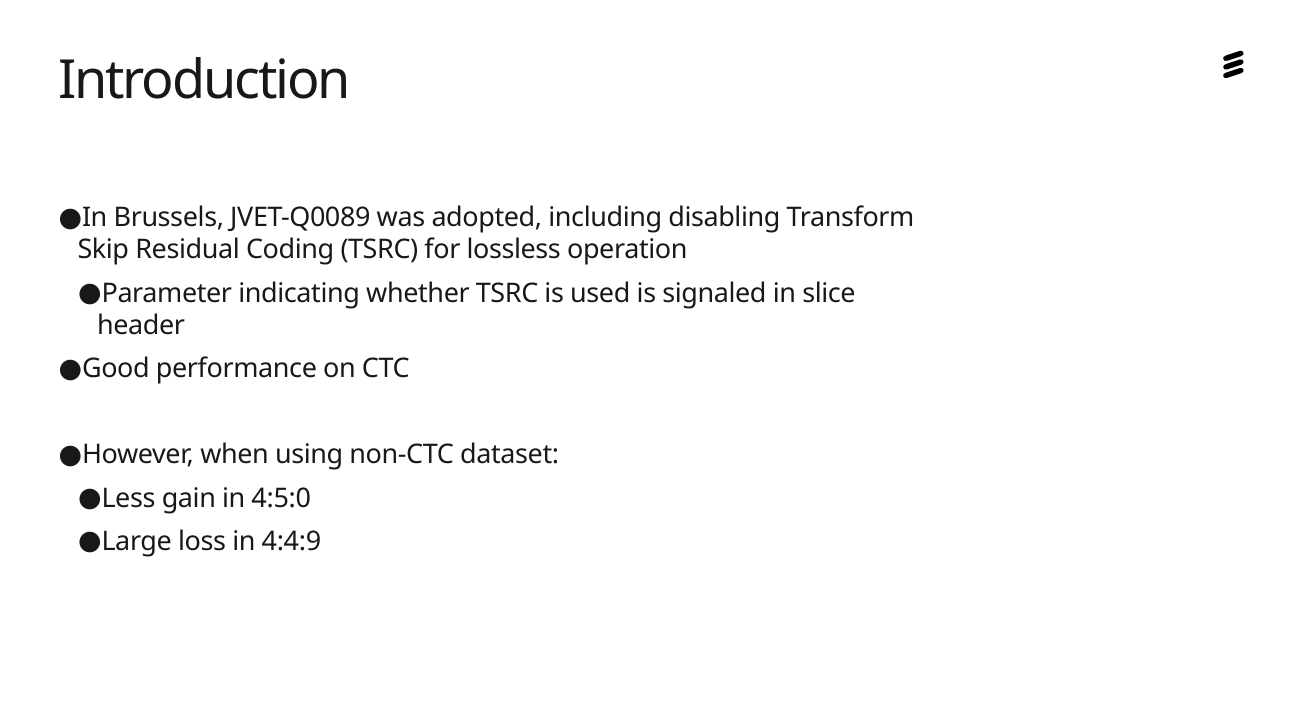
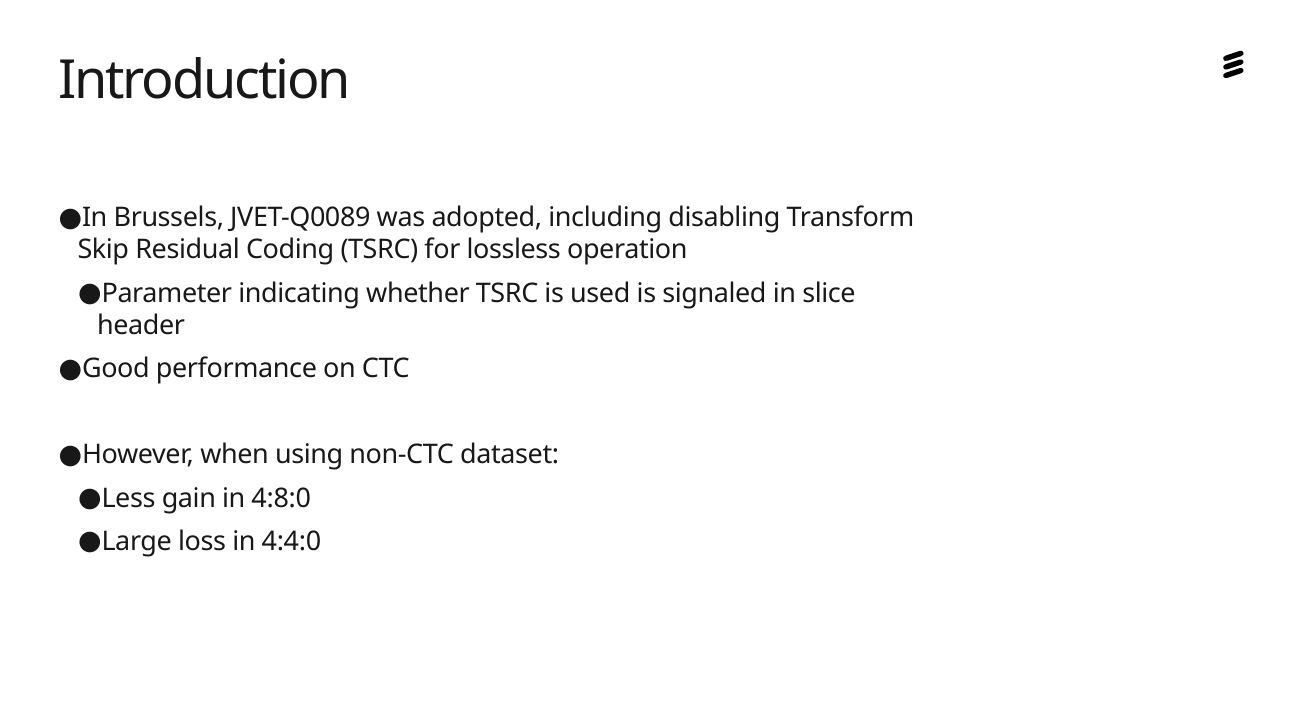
4:5:0: 4:5:0 -> 4:8:0 (281, 498)
4:4:9: 4:4:9 -> 4:4:0 (291, 541)
